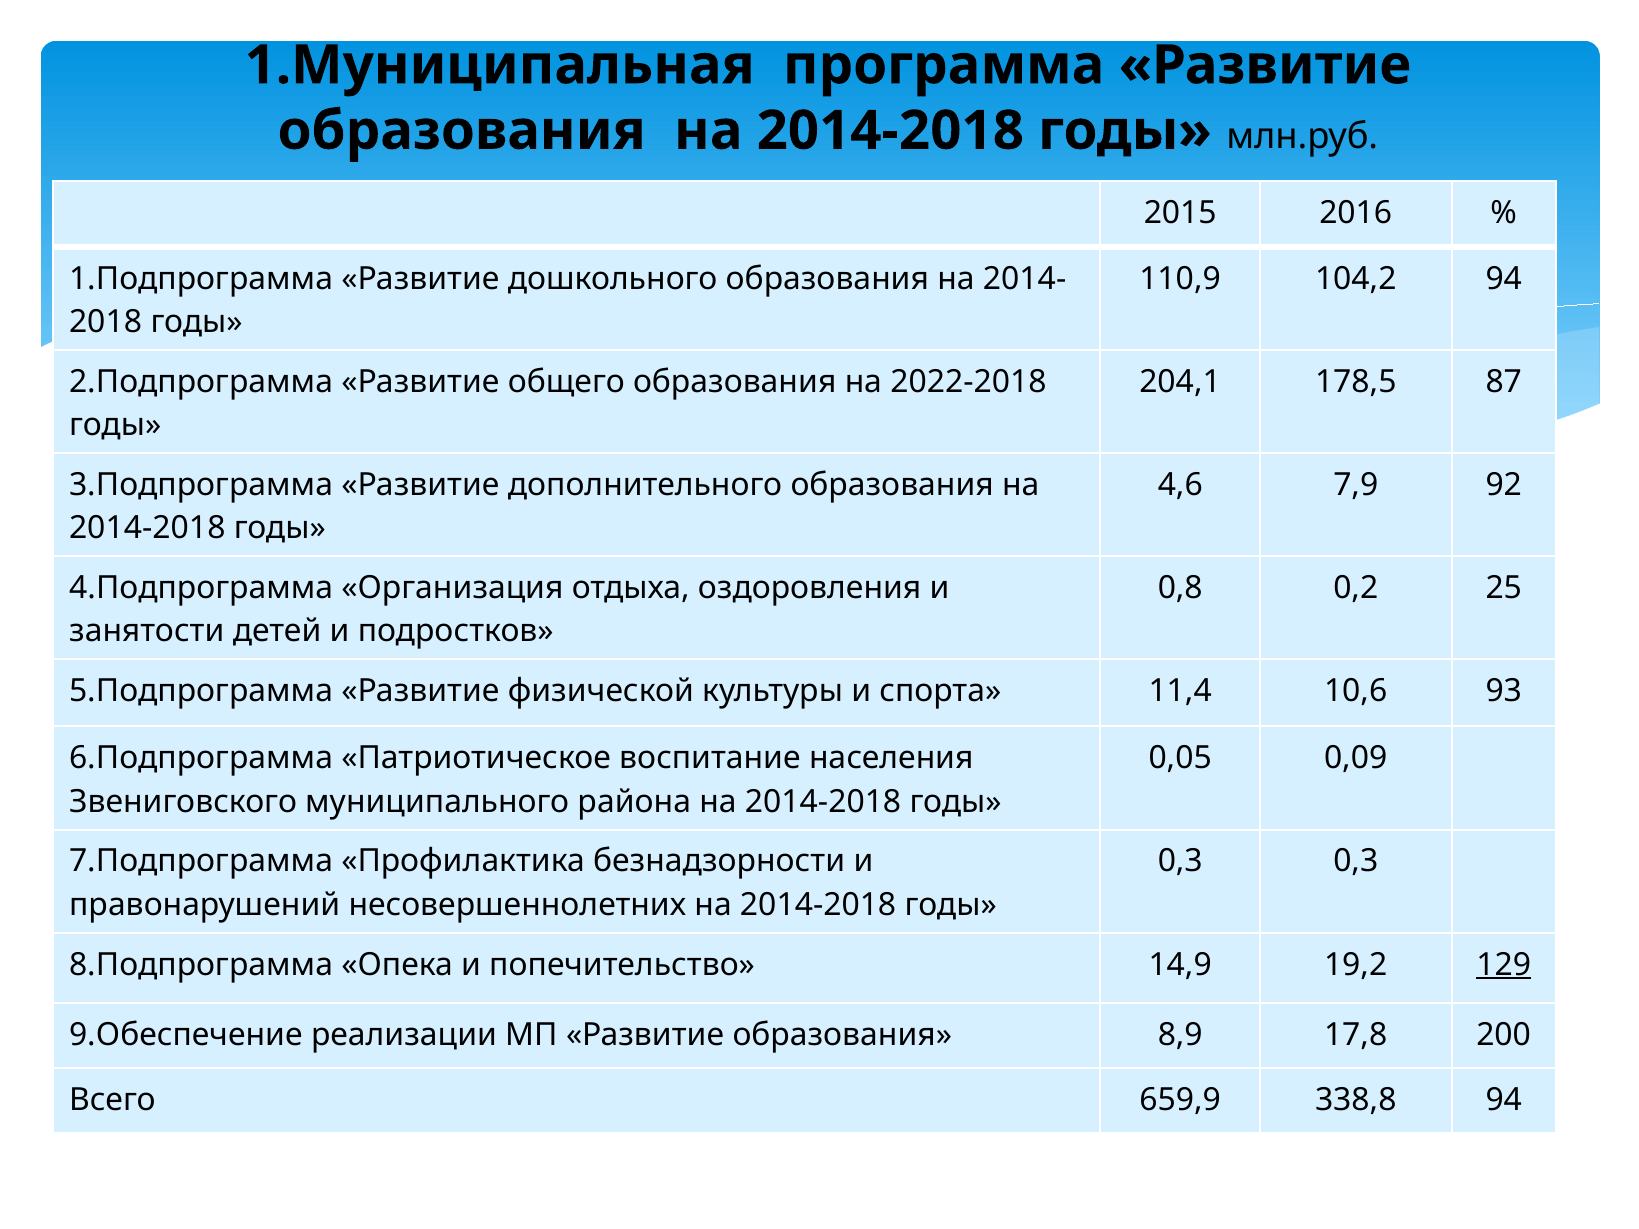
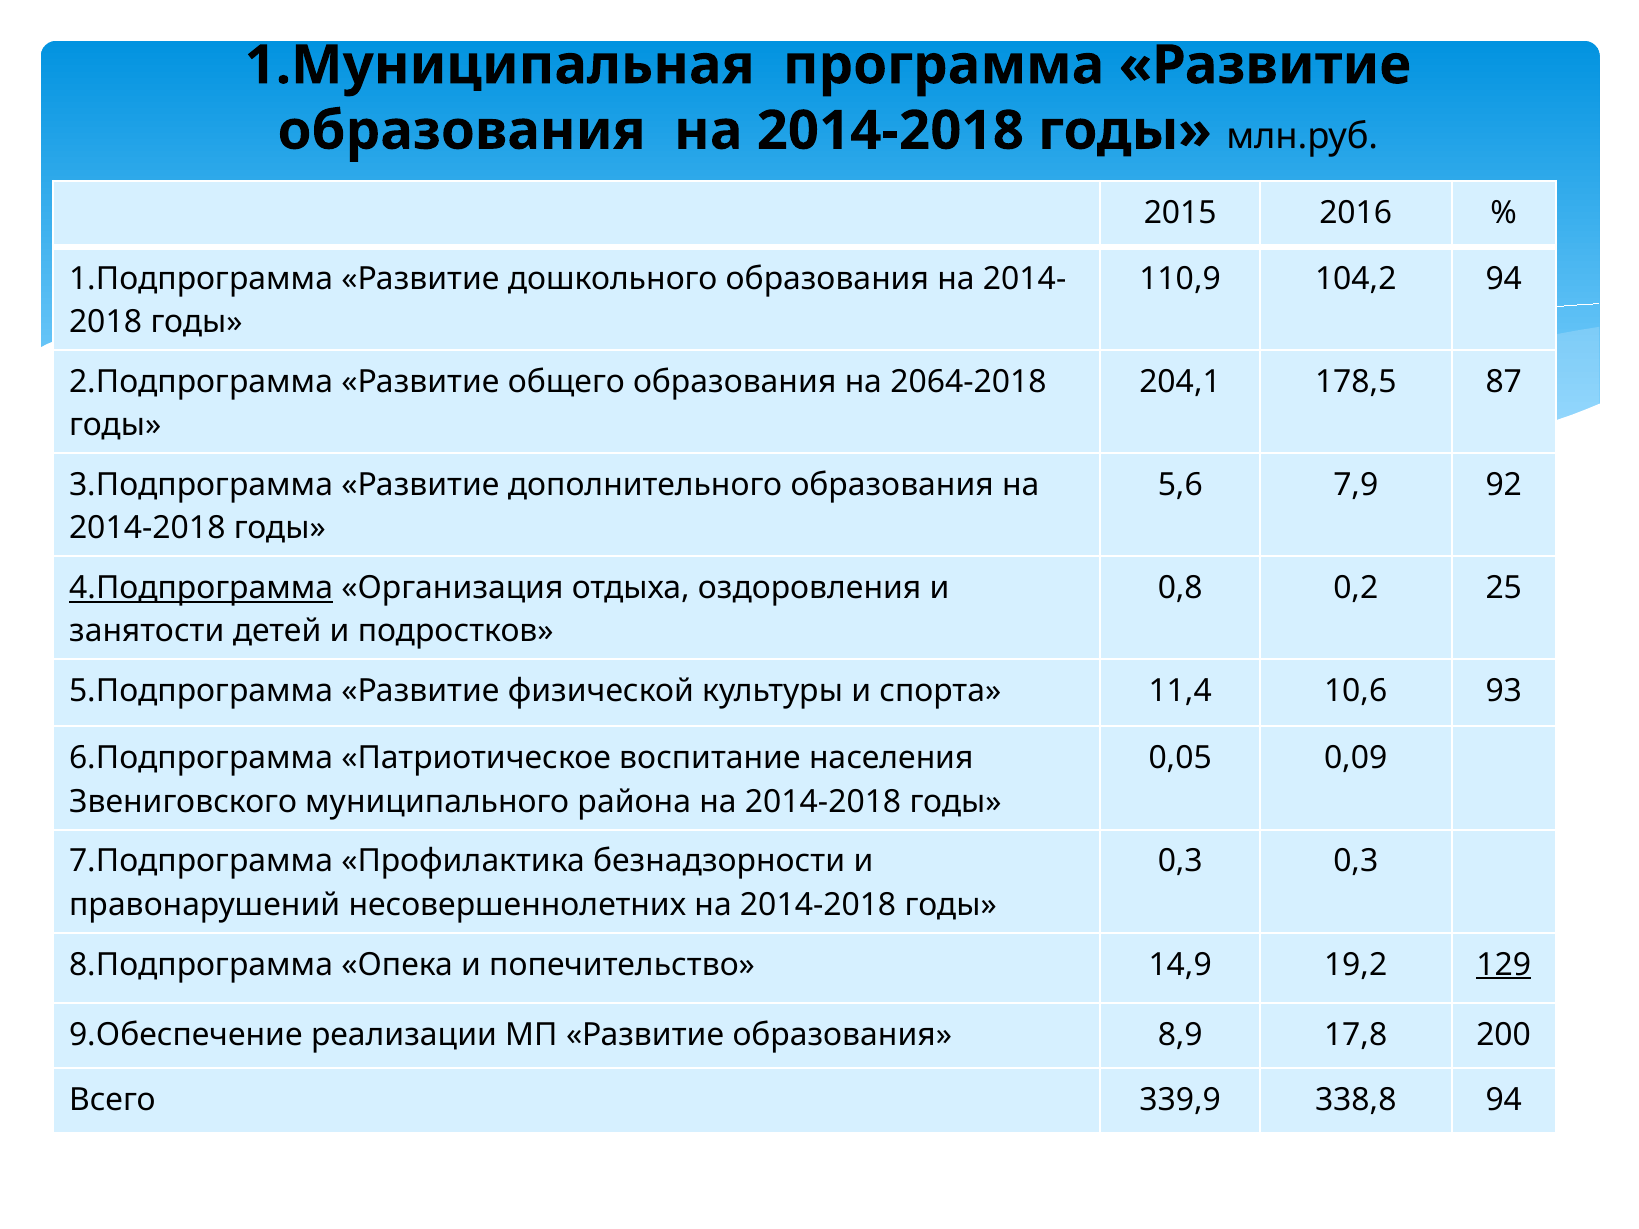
2022-2018: 2022-2018 -> 2064-2018 (968, 382)
4,6: 4,6 -> 5,6 (1180, 485)
4.Подпрограмма underline: none -> present (201, 588)
659,9: 659,9 -> 339,9 (1180, 1100)
